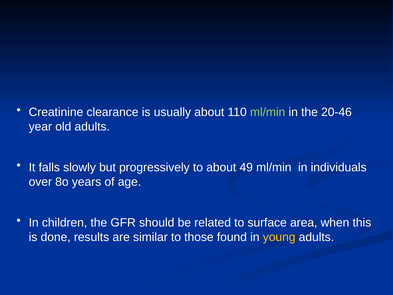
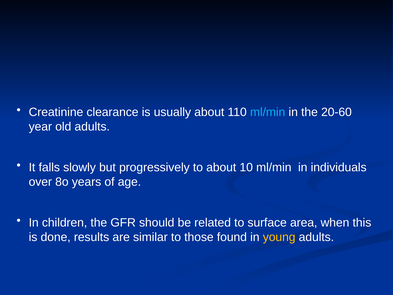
ml/min colour: light green -> light blue (268, 112)
20-46: 20-46 -> 20-60 (336, 112)
49: 49 -> 10 (246, 167)
